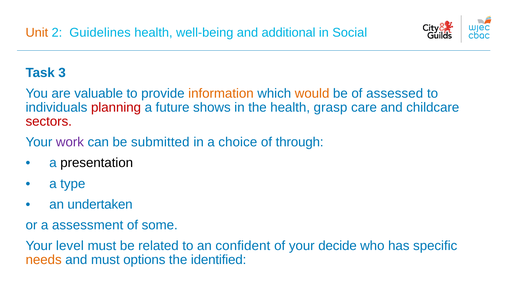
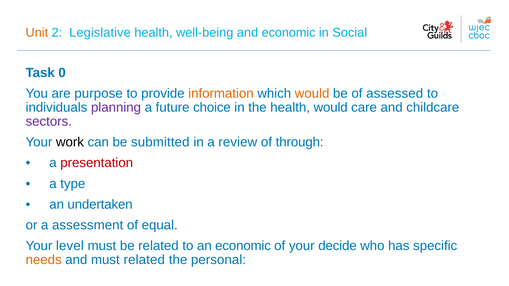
Guidelines: Guidelines -> Legislative (100, 33)
and additional: additional -> economic (289, 33)
3: 3 -> 0 (62, 73)
valuable: valuable -> purpose (99, 94)
planning colour: red -> purple (116, 108)
shows: shows -> choice (212, 108)
health grasp: grasp -> would (331, 108)
sectors colour: red -> purple (49, 122)
work colour: purple -> black (70, 142)
choice: choice -> review (238, 142)
presentation colour: black -> red (97, 163)
some: some -> equal (160, 225)
an confident: confident -> economic (243, 246)
must options: options -> related (144, 260)
identified: identified -> personal (218, 260)
